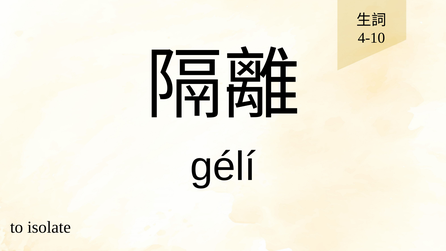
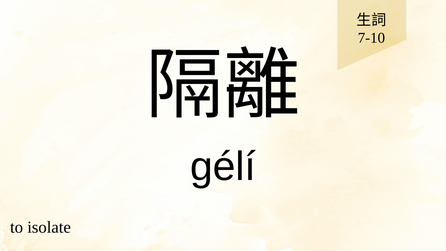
4-10: 4-10 -> 7-10 (371, 38)
